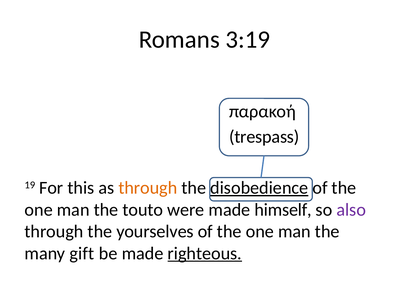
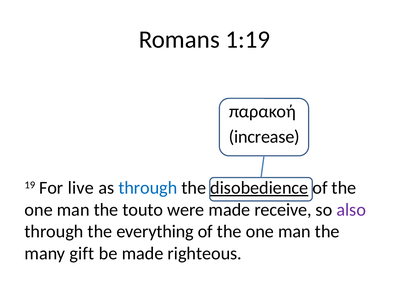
3:19: 3:19 -> 1:19 (248, 40)
trespass: trespass -> increase (264, 137)
this: this -> live (81, 188)
through colour: orange -> blue (148, 188)
himself: himself -> receive (283, 210)
yourselves: yourselves -> everything (155, 231)
righteous underline: present -> none (205, 253)
